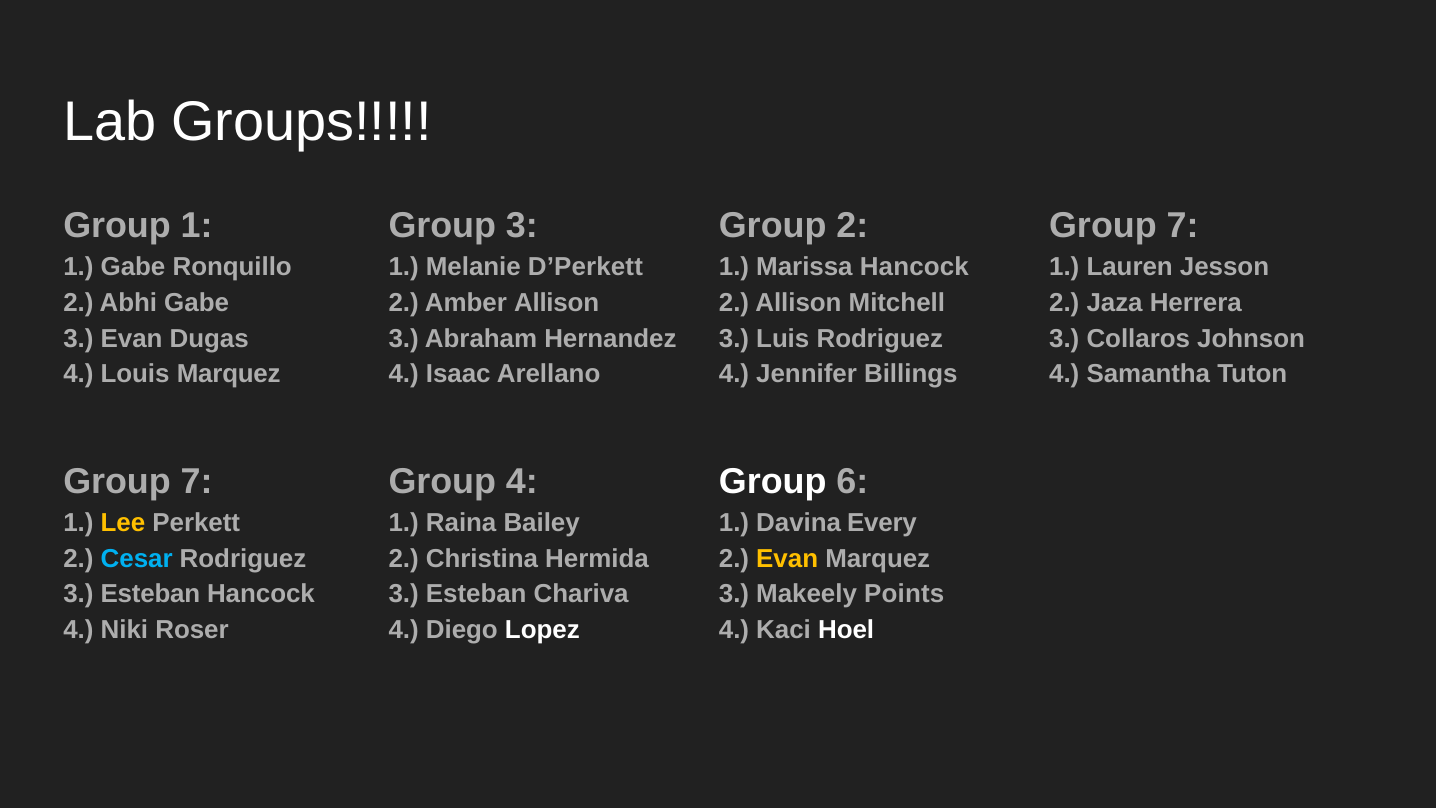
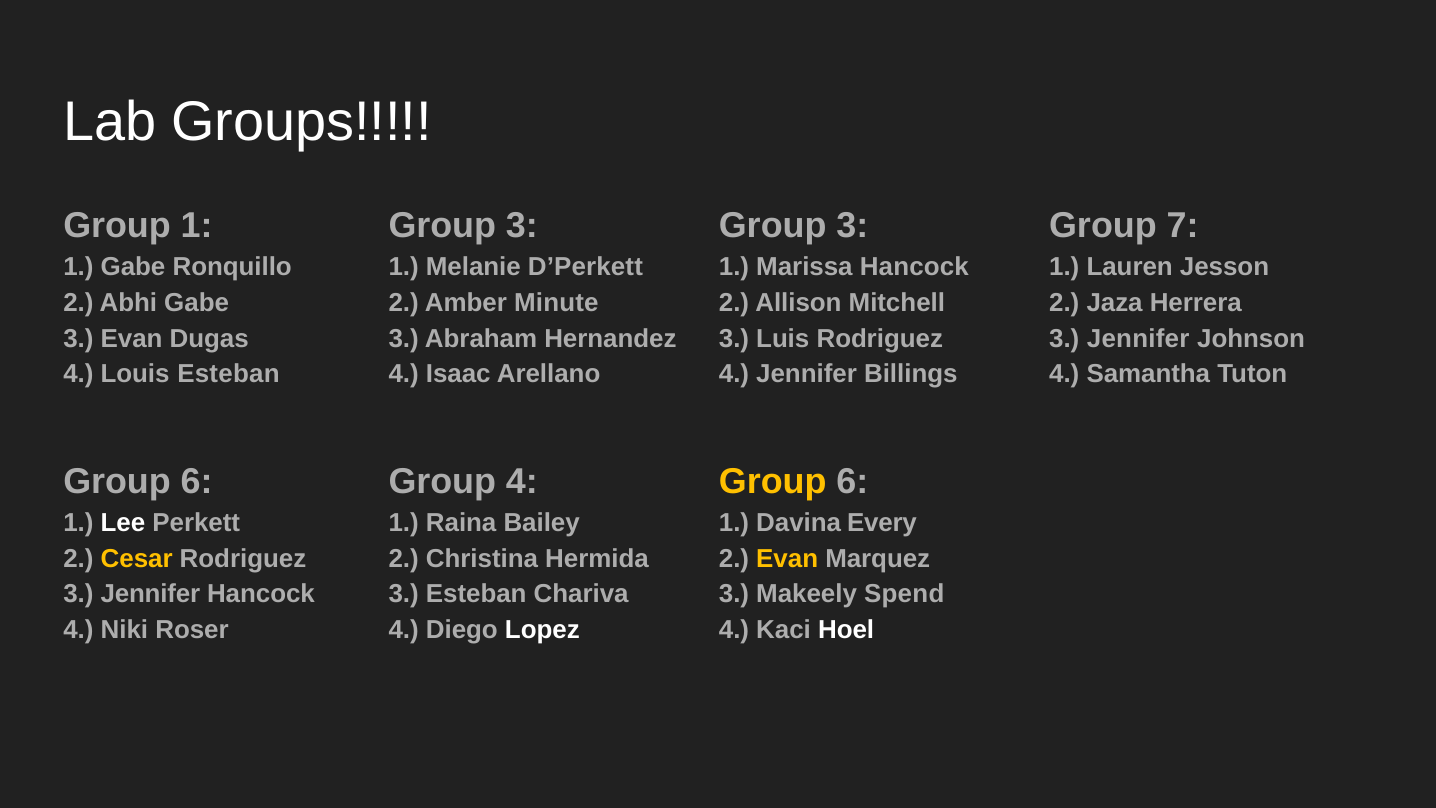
2: 2 -> 3 (852, 226)
Amber Allison: Allison -> Minute (556, 303)
Collaros: Collaros -> Jennifer (1138, 338)
Louis Marquez: Marquez -> Esteban (228, 374)
7: 7 -> 6 (197, 482)
Group colour: white -> yellow (773, 482)
Lee colour: yellow -> white (123, 523)
Cesar colour: light blue -> yellow (137, 558)
Esteban: Esteban -> Jennifer (150, 594)
Points: Points -> Spend (904, 594)
